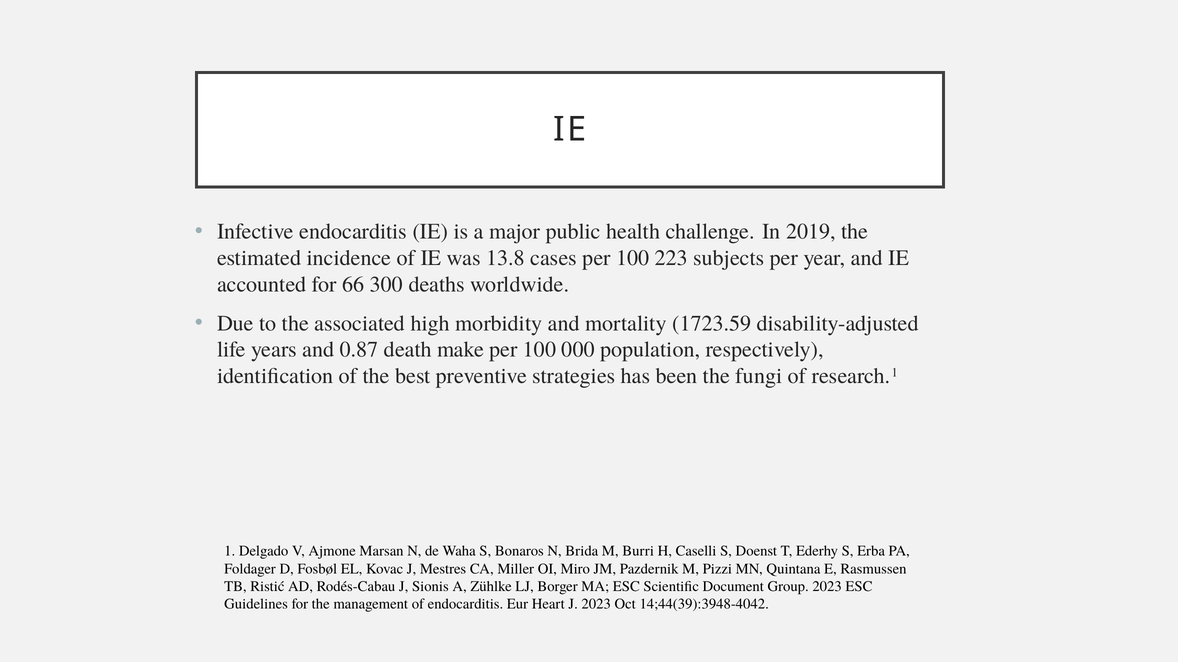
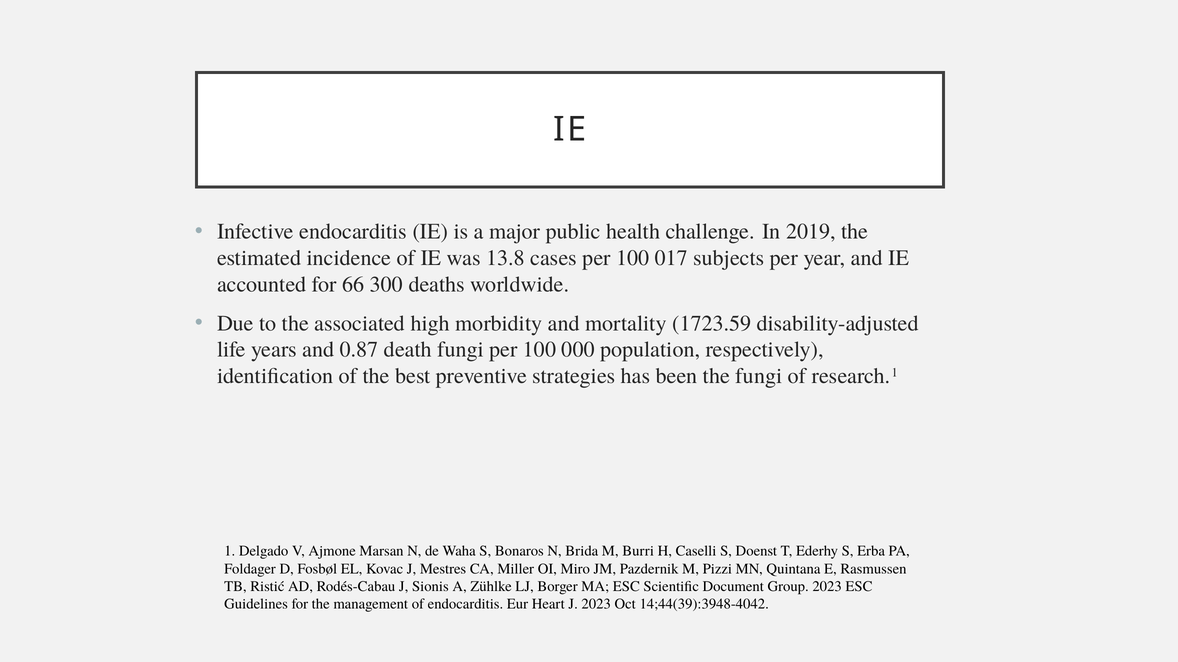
223: 223 -> 017 (671, 258)
death make: make -> fungi (461, 350)
